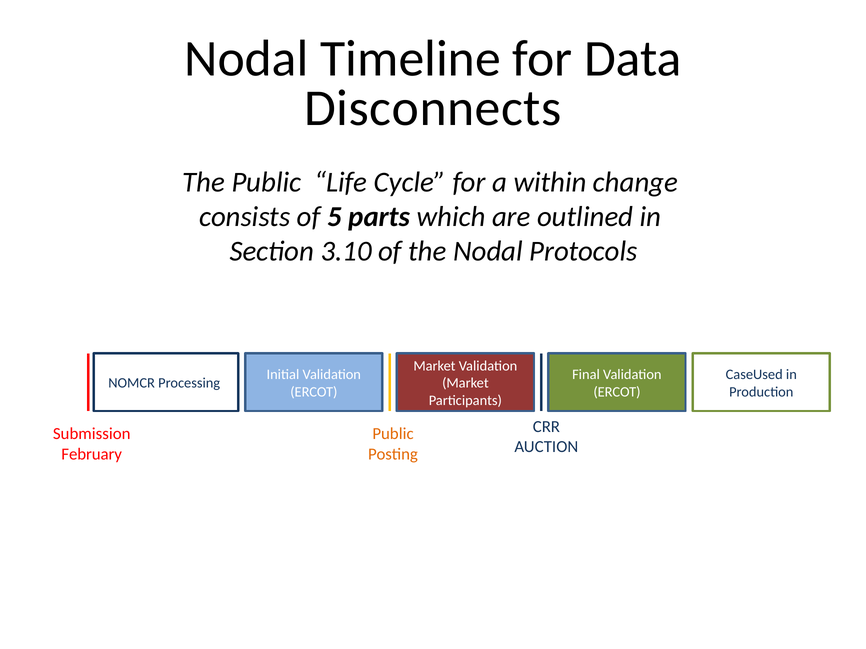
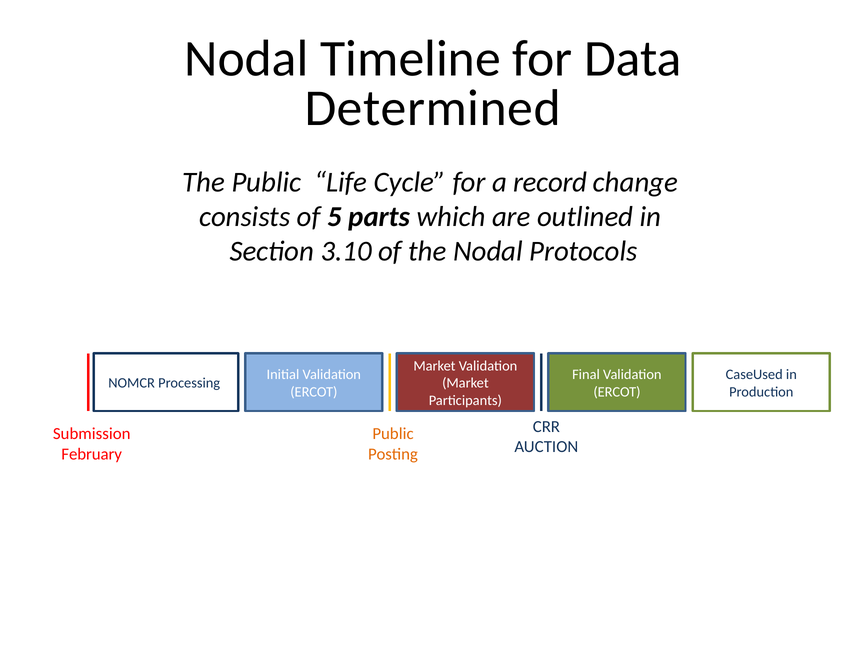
Disconnects: Disconnects -> Determined (433, 108)
within: within -> record (550, 182)
